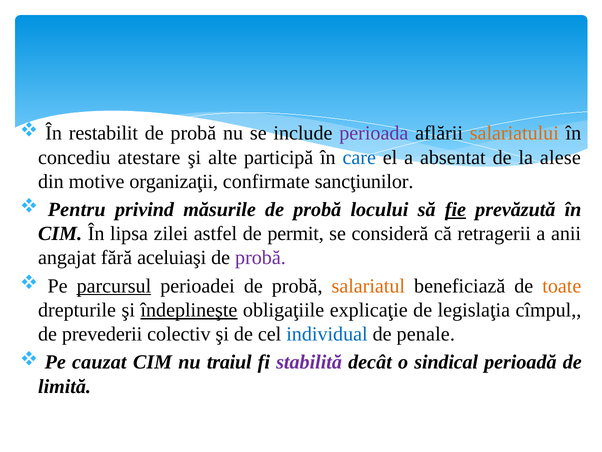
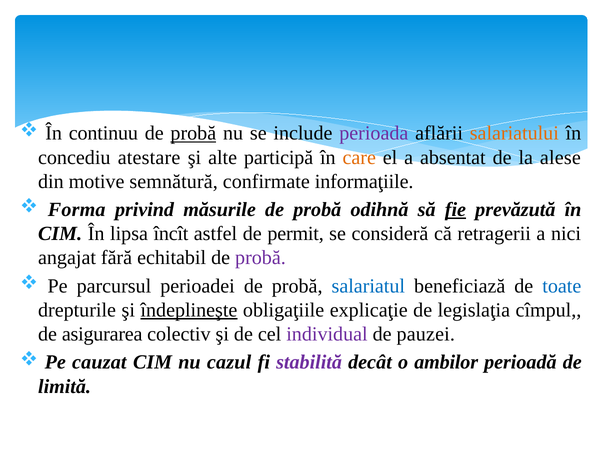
restabilit: restabilit -> continuu (103, 133)
probă underline: none -> present (193, 133)
care colour: blue -> orange (359, 157)
organizaţii: organizaţii -> semnătură (174, 181)
sancţiunilor: sancţiunilor -> informaţiile (364, 181)
Pentru: Pentru -> Forma (77, 209)
locului: locului -> odihnă (379, 209)
zilei: zilei -> încît (171, 233)
anii: anii -> nici (566, 233)
aceluiaşi: aceluiaşi -> echitabil (172, 258)
parcursul underline: present -> none (114, 286)
salariatul colour: orange -> blue (368, 286)
toate colour: orange -> blue (562, 286)
prevederii: prevederii -> asigurarea (102, 334)
individual colour: blue -> purple (327, 334)
penale: penale -> pauzei (426, 334)
traiul: traiul -> cazul (229, 362)
sindical: sindical -> ambilor (446, 362)
